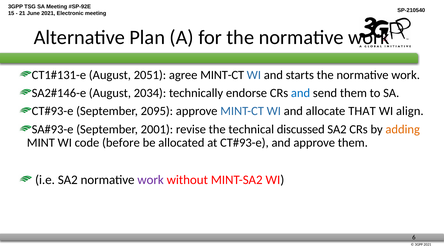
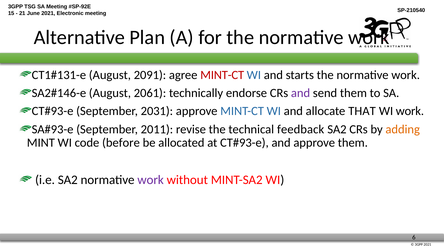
2051: 2051 -> 2091 (150, 75)
MINT-CT colour: black -> red (222, 75)
2034: 2034 -> 2061 (150, 93)
and colour: blue -> purple (301, 93)
2095: 2095 -> 2031 (157, 111)
WI align: align -> work (410, 111)
2001: 2001 -> 2011 (157, 129)
discussed: discussed -> feedback (301, 129)
